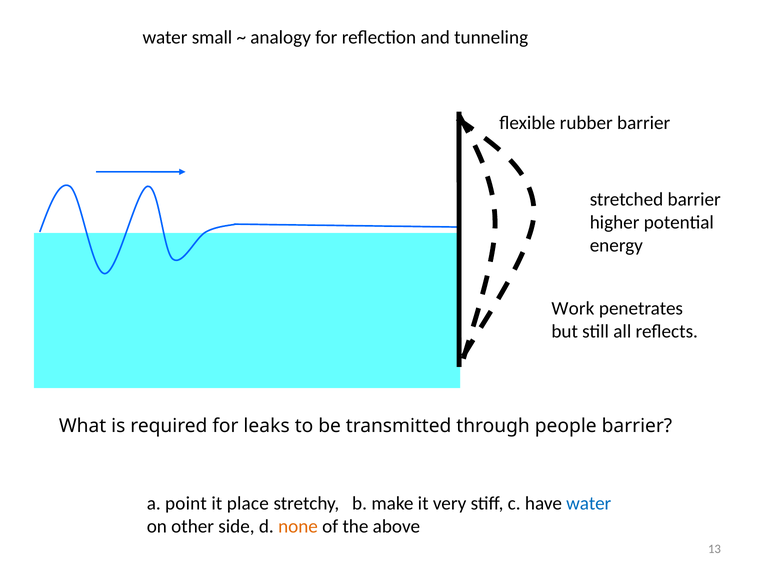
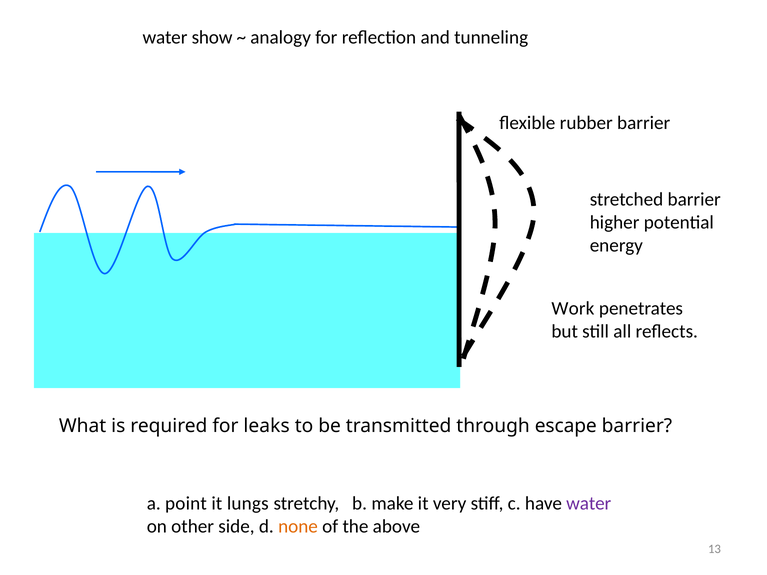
small: small -> show (212, 37)
people: people -> escape (566, 426)
place: place -> lungs (248, 504)
water colour: blue -> purple (589, 504)
